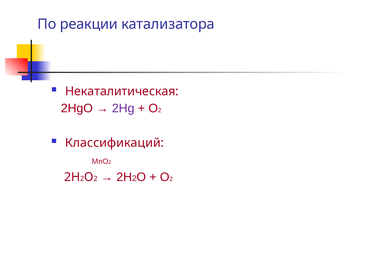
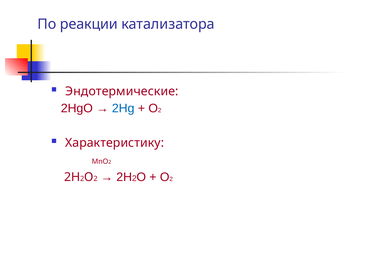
Некаталитическая: Некаталитическая -> Эндотермические (122, 91)
2Hg colour: purple -> blue (123, 108)
Классификаций: Классификаций -> Характеристику (115, 143)
